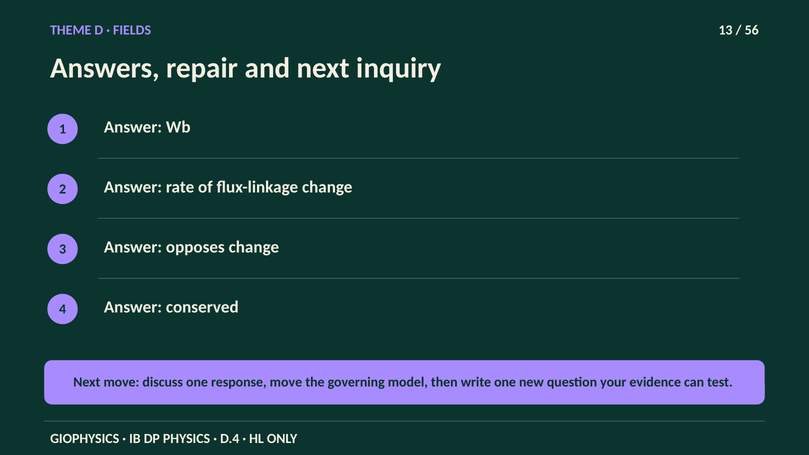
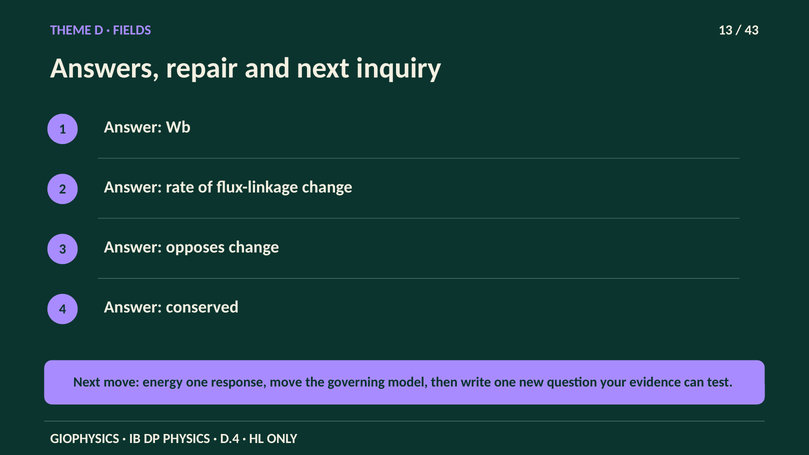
56: 56 -> 43 (752, 30)
discuss: discuss -> energy (163, 382)
